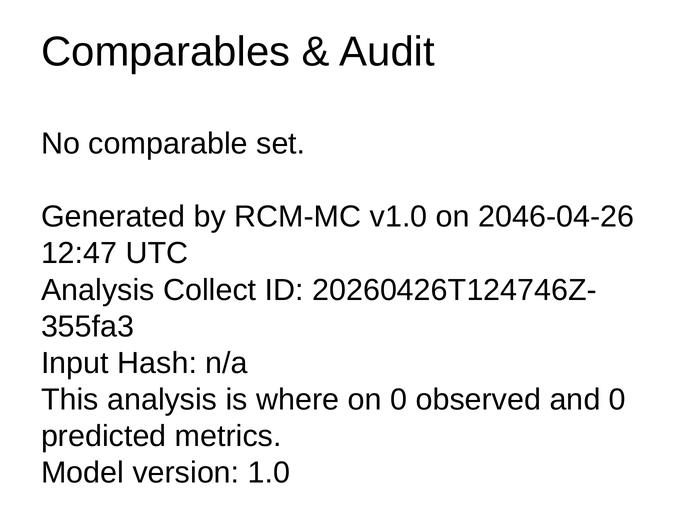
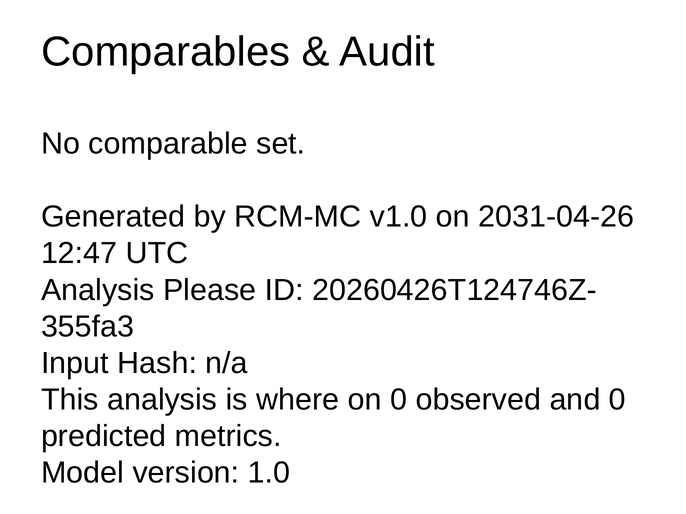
2046-04-26: 2046-04-26 -> 2031-04-26 (556, 217)
Collect: Collect -> Please (210, 290)
